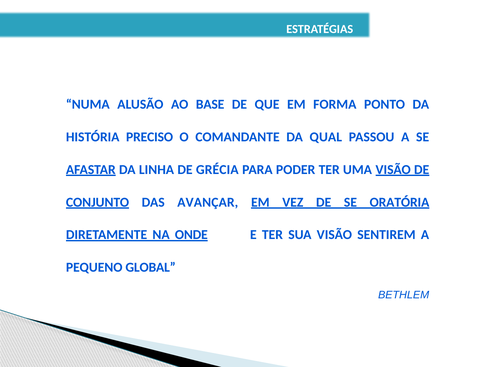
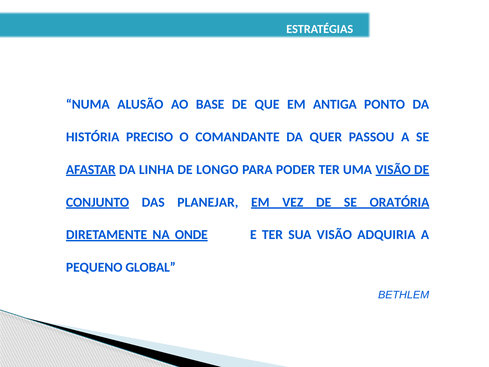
FORMA: FORMA -> ANTIGA (335, 104)
QUAL: QUAL -> QUER (326, 137)
GRÉCIA: GRÉCIA -> LONGO (217, 169)
AVANÇAR: AVANÇAR -> PLANEJAR (208, 202)
SENTIREM: SENTIREM -> ADQUIRIA (386, 235)
